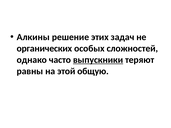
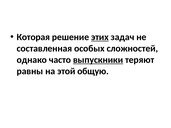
Алкины: Алкины -> Которая (33, 37)
этих underline: none -> present (100, 37)
органических: органических -> составленная (44, 49)
